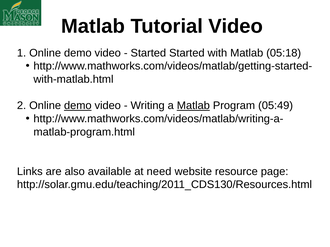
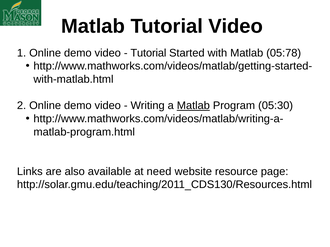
Started: Started -> Tutorial (148, 53)
05:18: 05:18 -> 05:78 (284, 53)
demo underline: present -> none (78, 106)
05:49: 05:49 -> 05:30 (276, 106)
